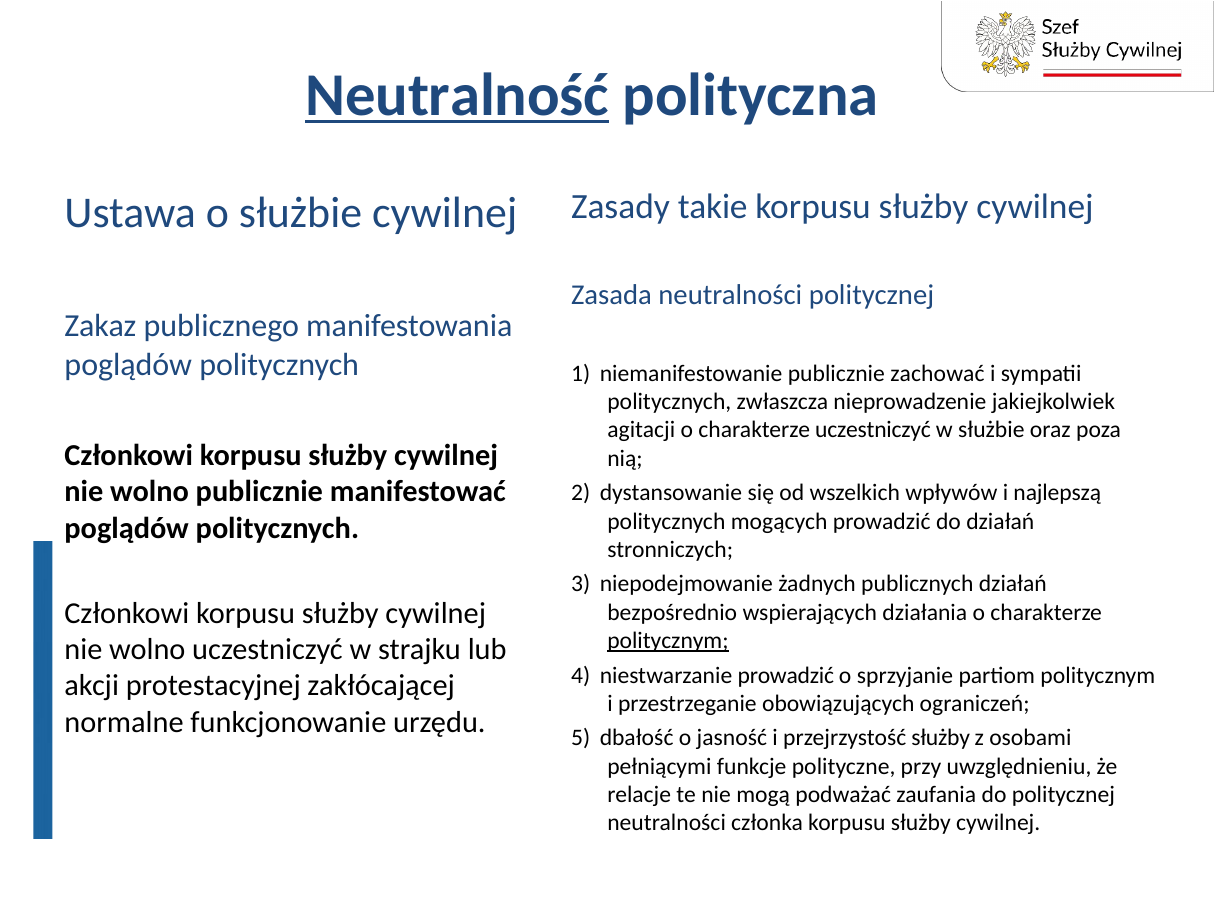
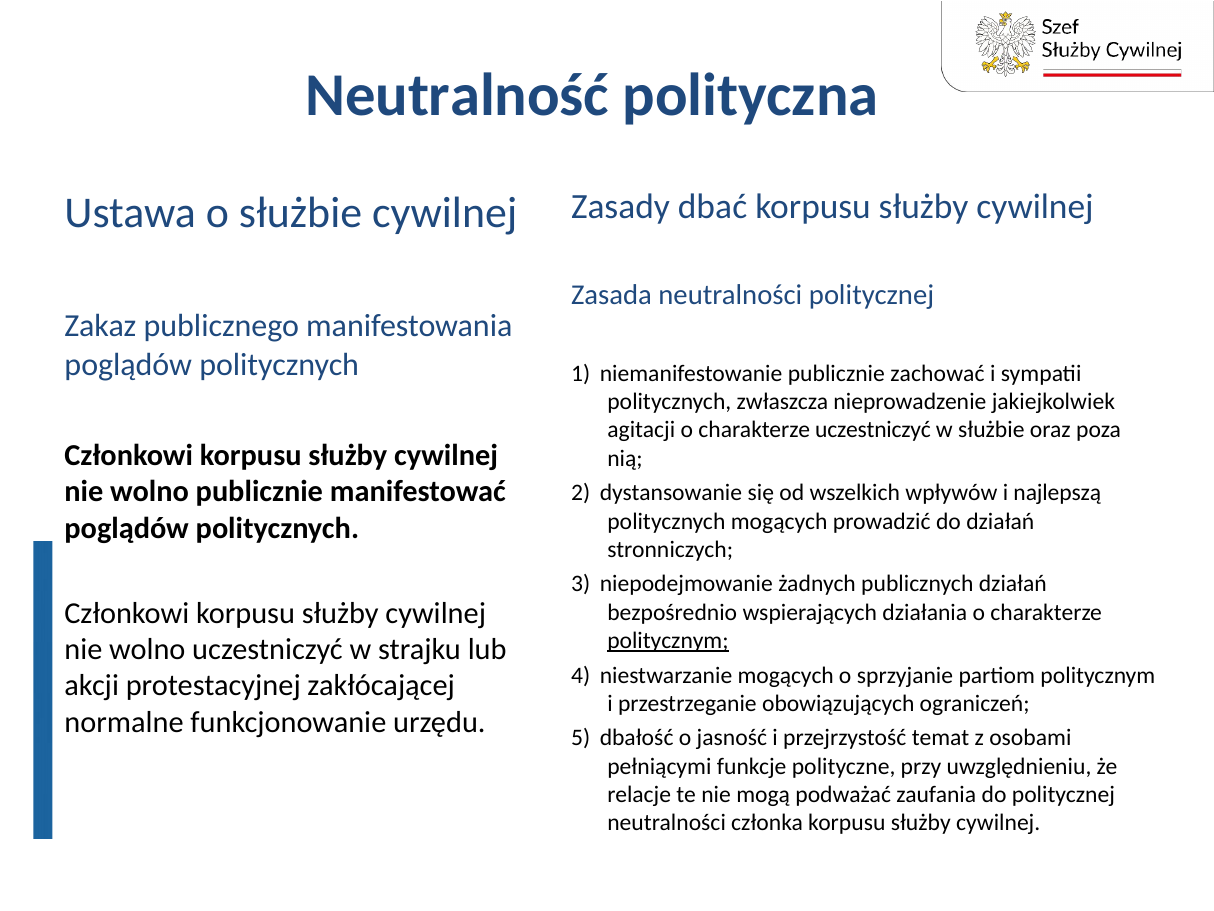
Neutralność underline: present -> none (457, 95)
takie: takie -> dbać (713, 207)
niestwarzanie prowadzić: prowadzić -> mogących (786, 675)
przejrzystość służby: służby -> temat (941, 738)
